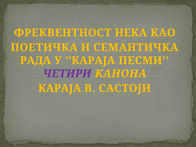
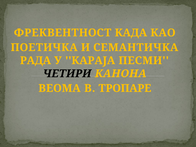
НЕКА: НЕКА -> КАДА (131, 33)
ЧЕТИРИ colour: purple -> black (67, 74)
КАРАЈА: КАРАЈА -> ВЕОМА (59, 88)
САСТОЈИ: САСТОЈИ -> ТРОПАРЕ (125, 88)
